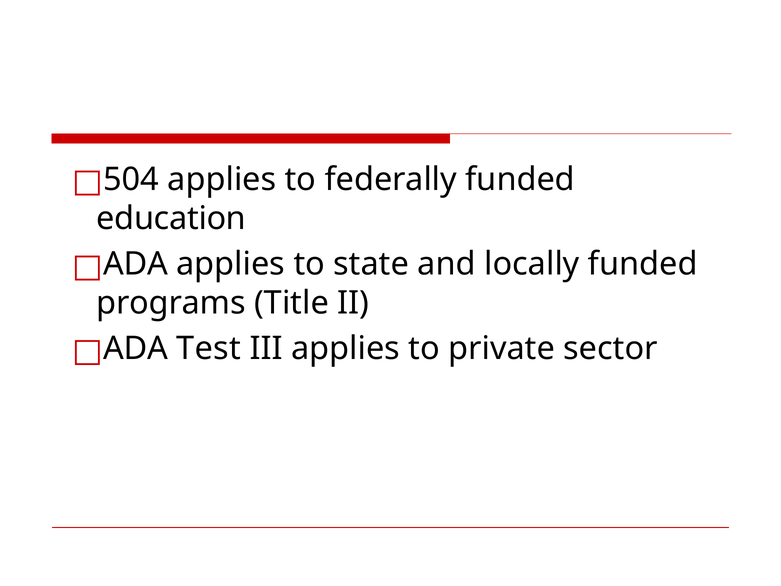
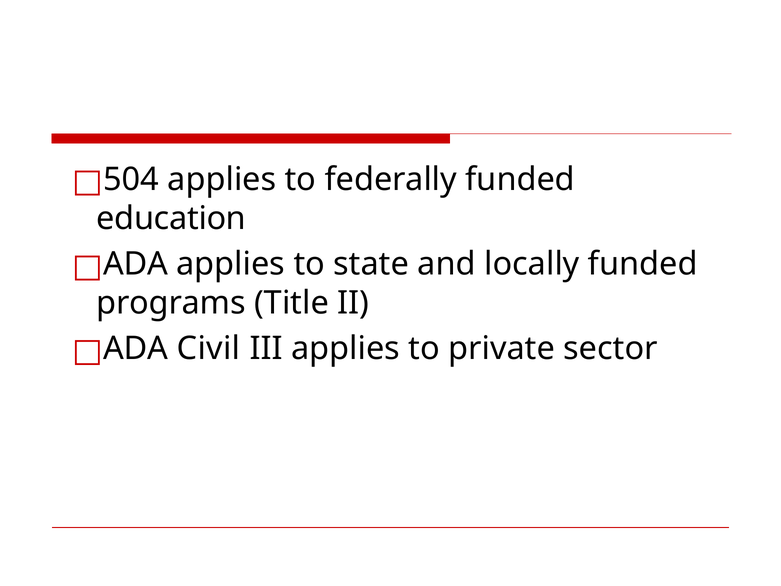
Test: Test -> Civil (209, 349)
